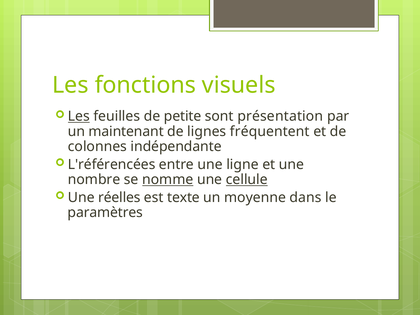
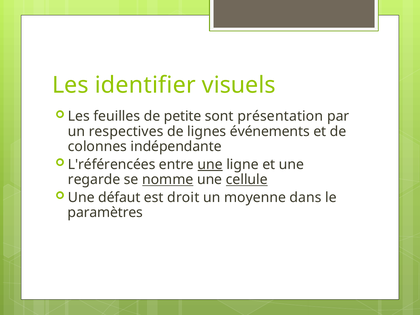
fonctions: fonctions -> identifier (145, 85)
Les underline: present -> none (79, 116)
maintenant: maintenant -> respectives (126, 131)
fréquentent: fréquentent -> événements (270, 131)
une underline: none -> present (210, 164)
nombre: nombre -> regarde (94, 180)
réelles: réelles -> défaut (119, 197)
texte: texte -> droit (183, 197)
